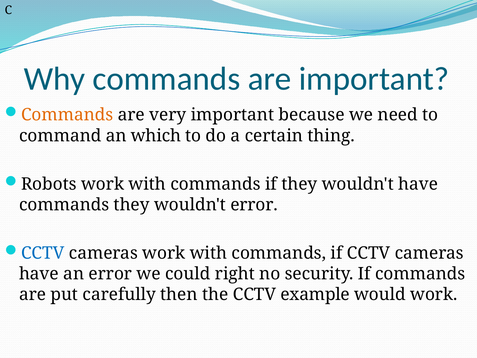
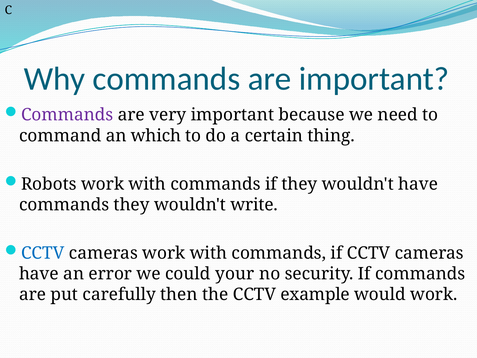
Commands colour: orange -> purple (67, 115)
wouldn't error: error -> write (254, 205)
right: right -> your (235, 274)
